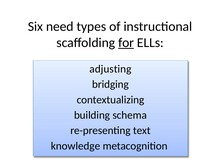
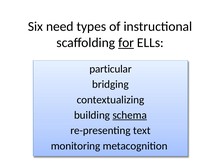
adjusting: adjusting -> particular (111, 69)
schema underline: none -> present (130, 116)
knowledge: knowledge -> monitoring (76, 147)
